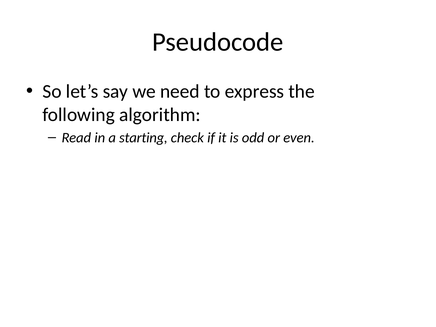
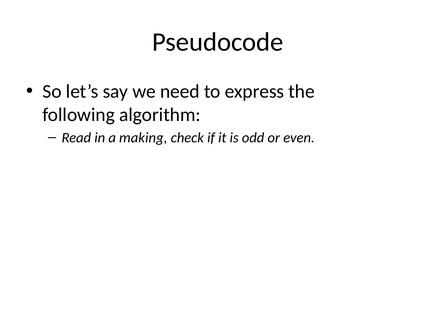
starting: starting -> making (143, 138)
